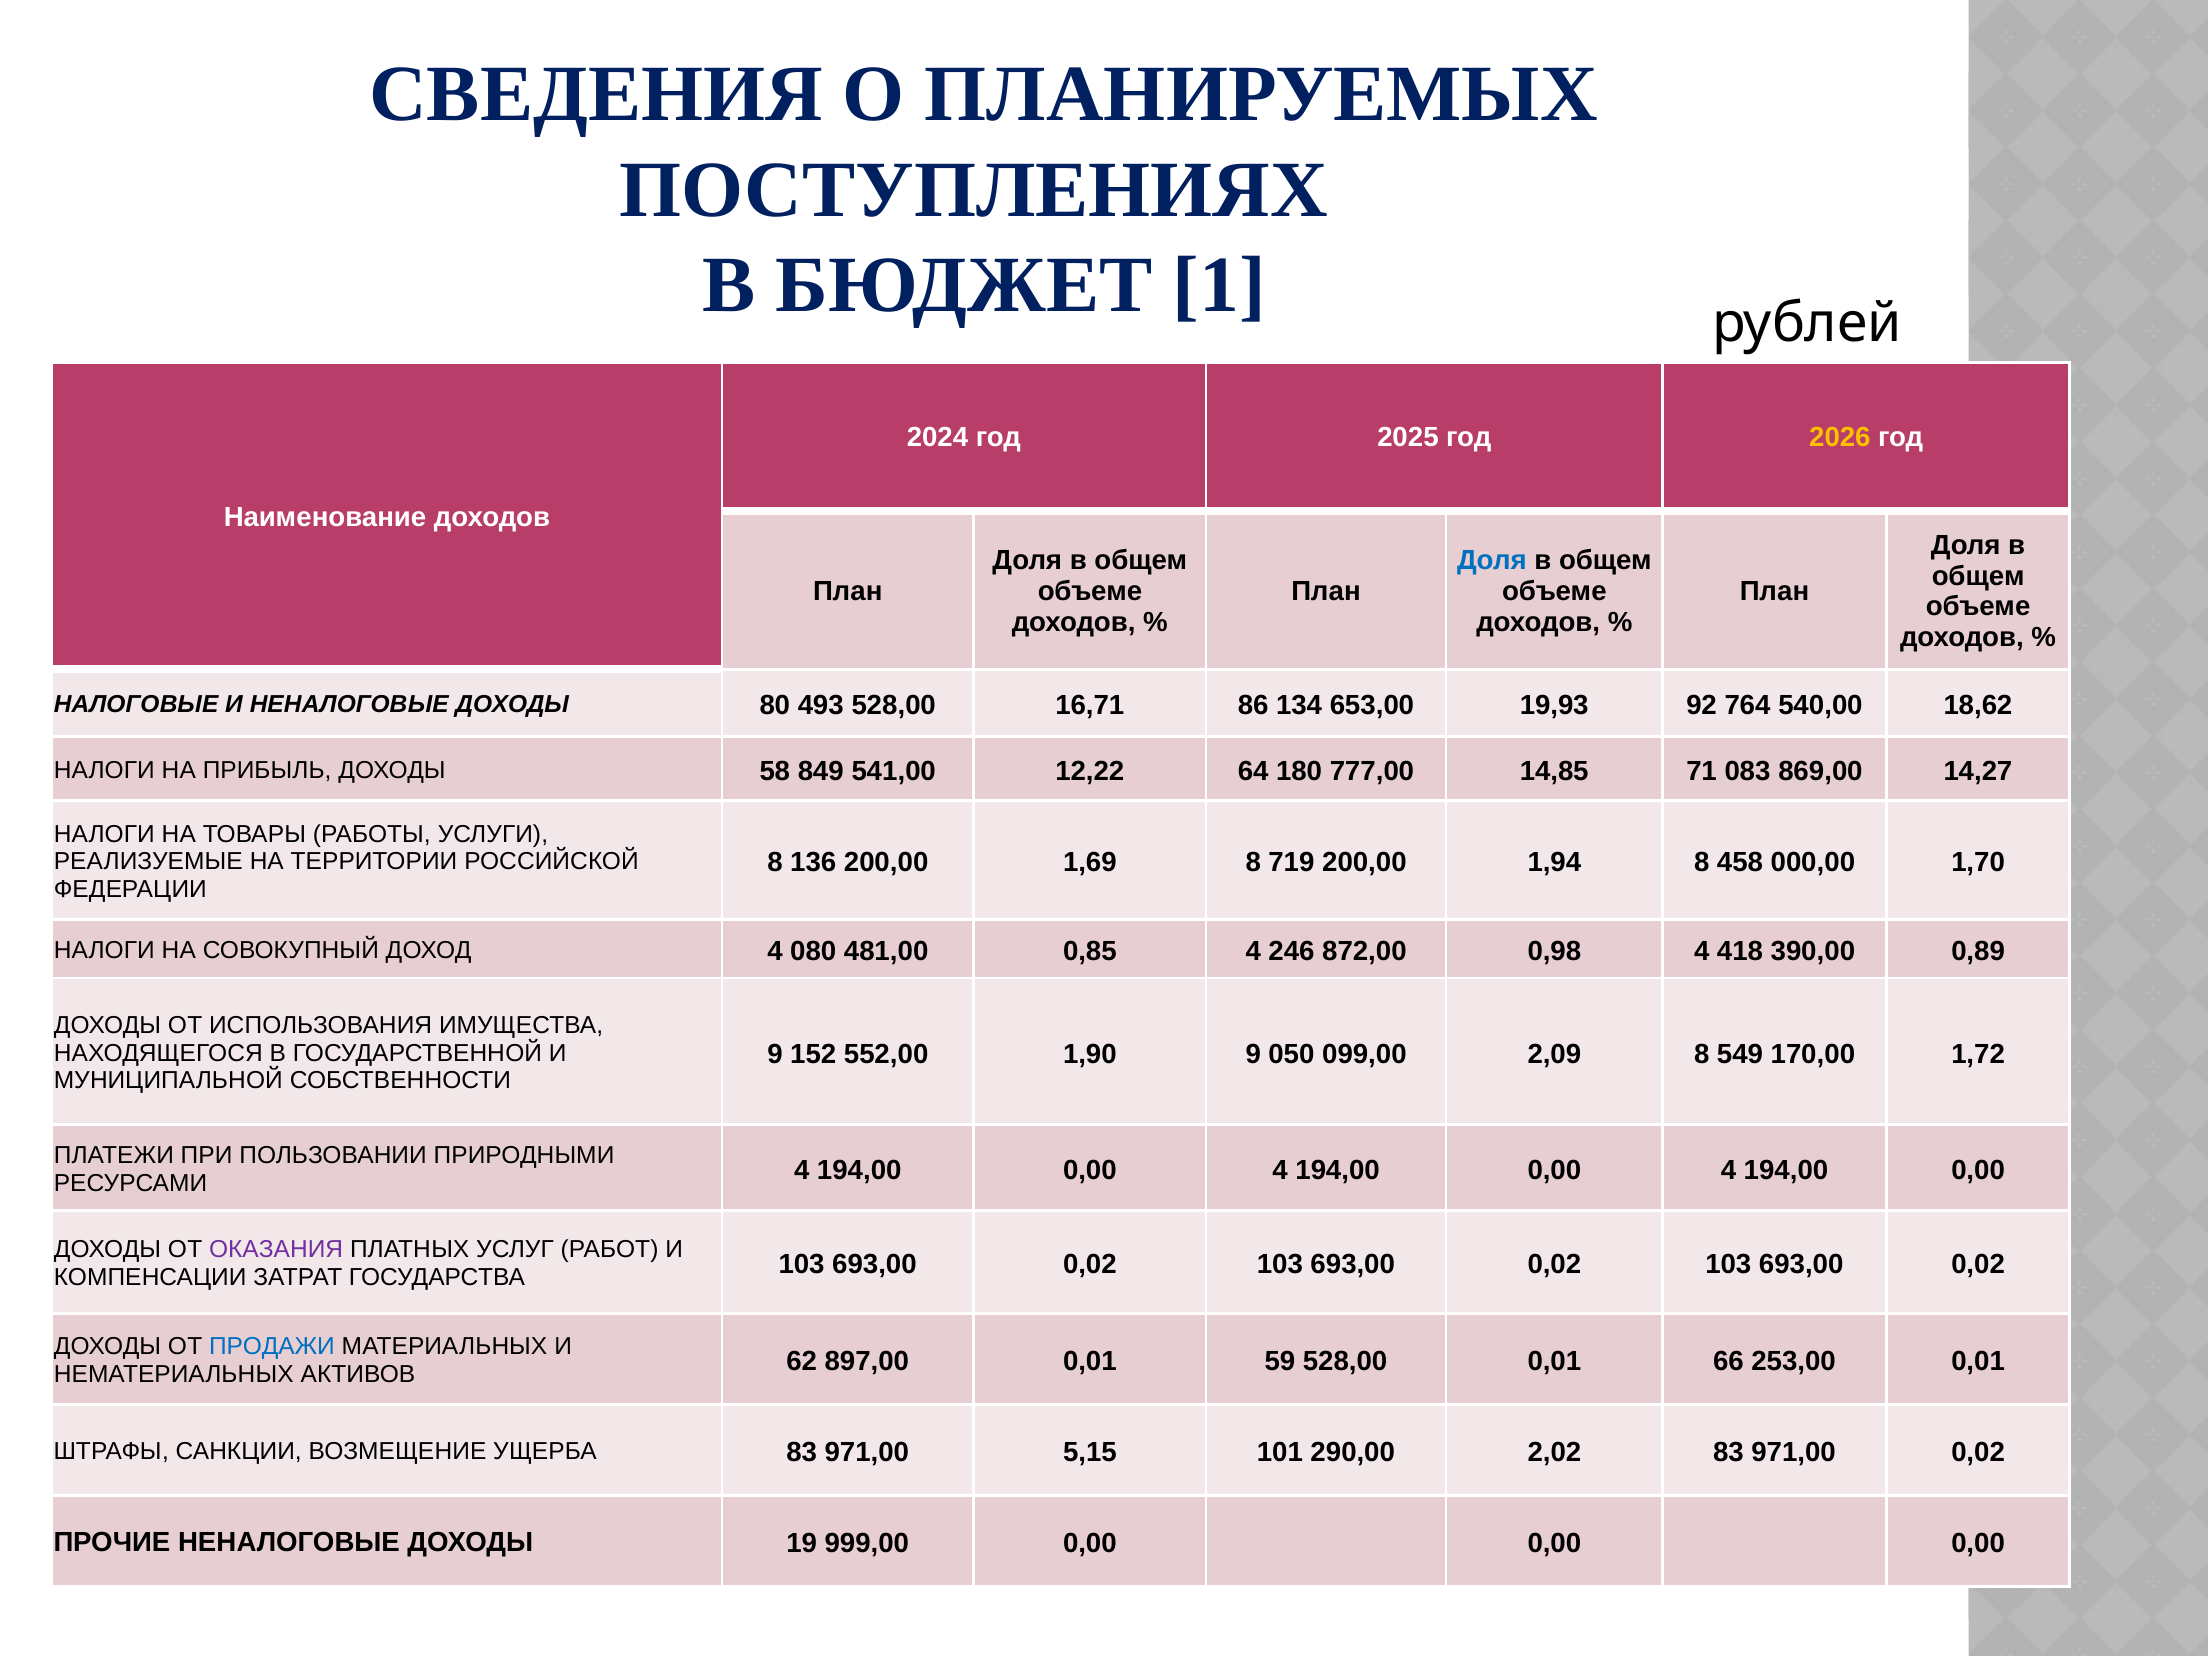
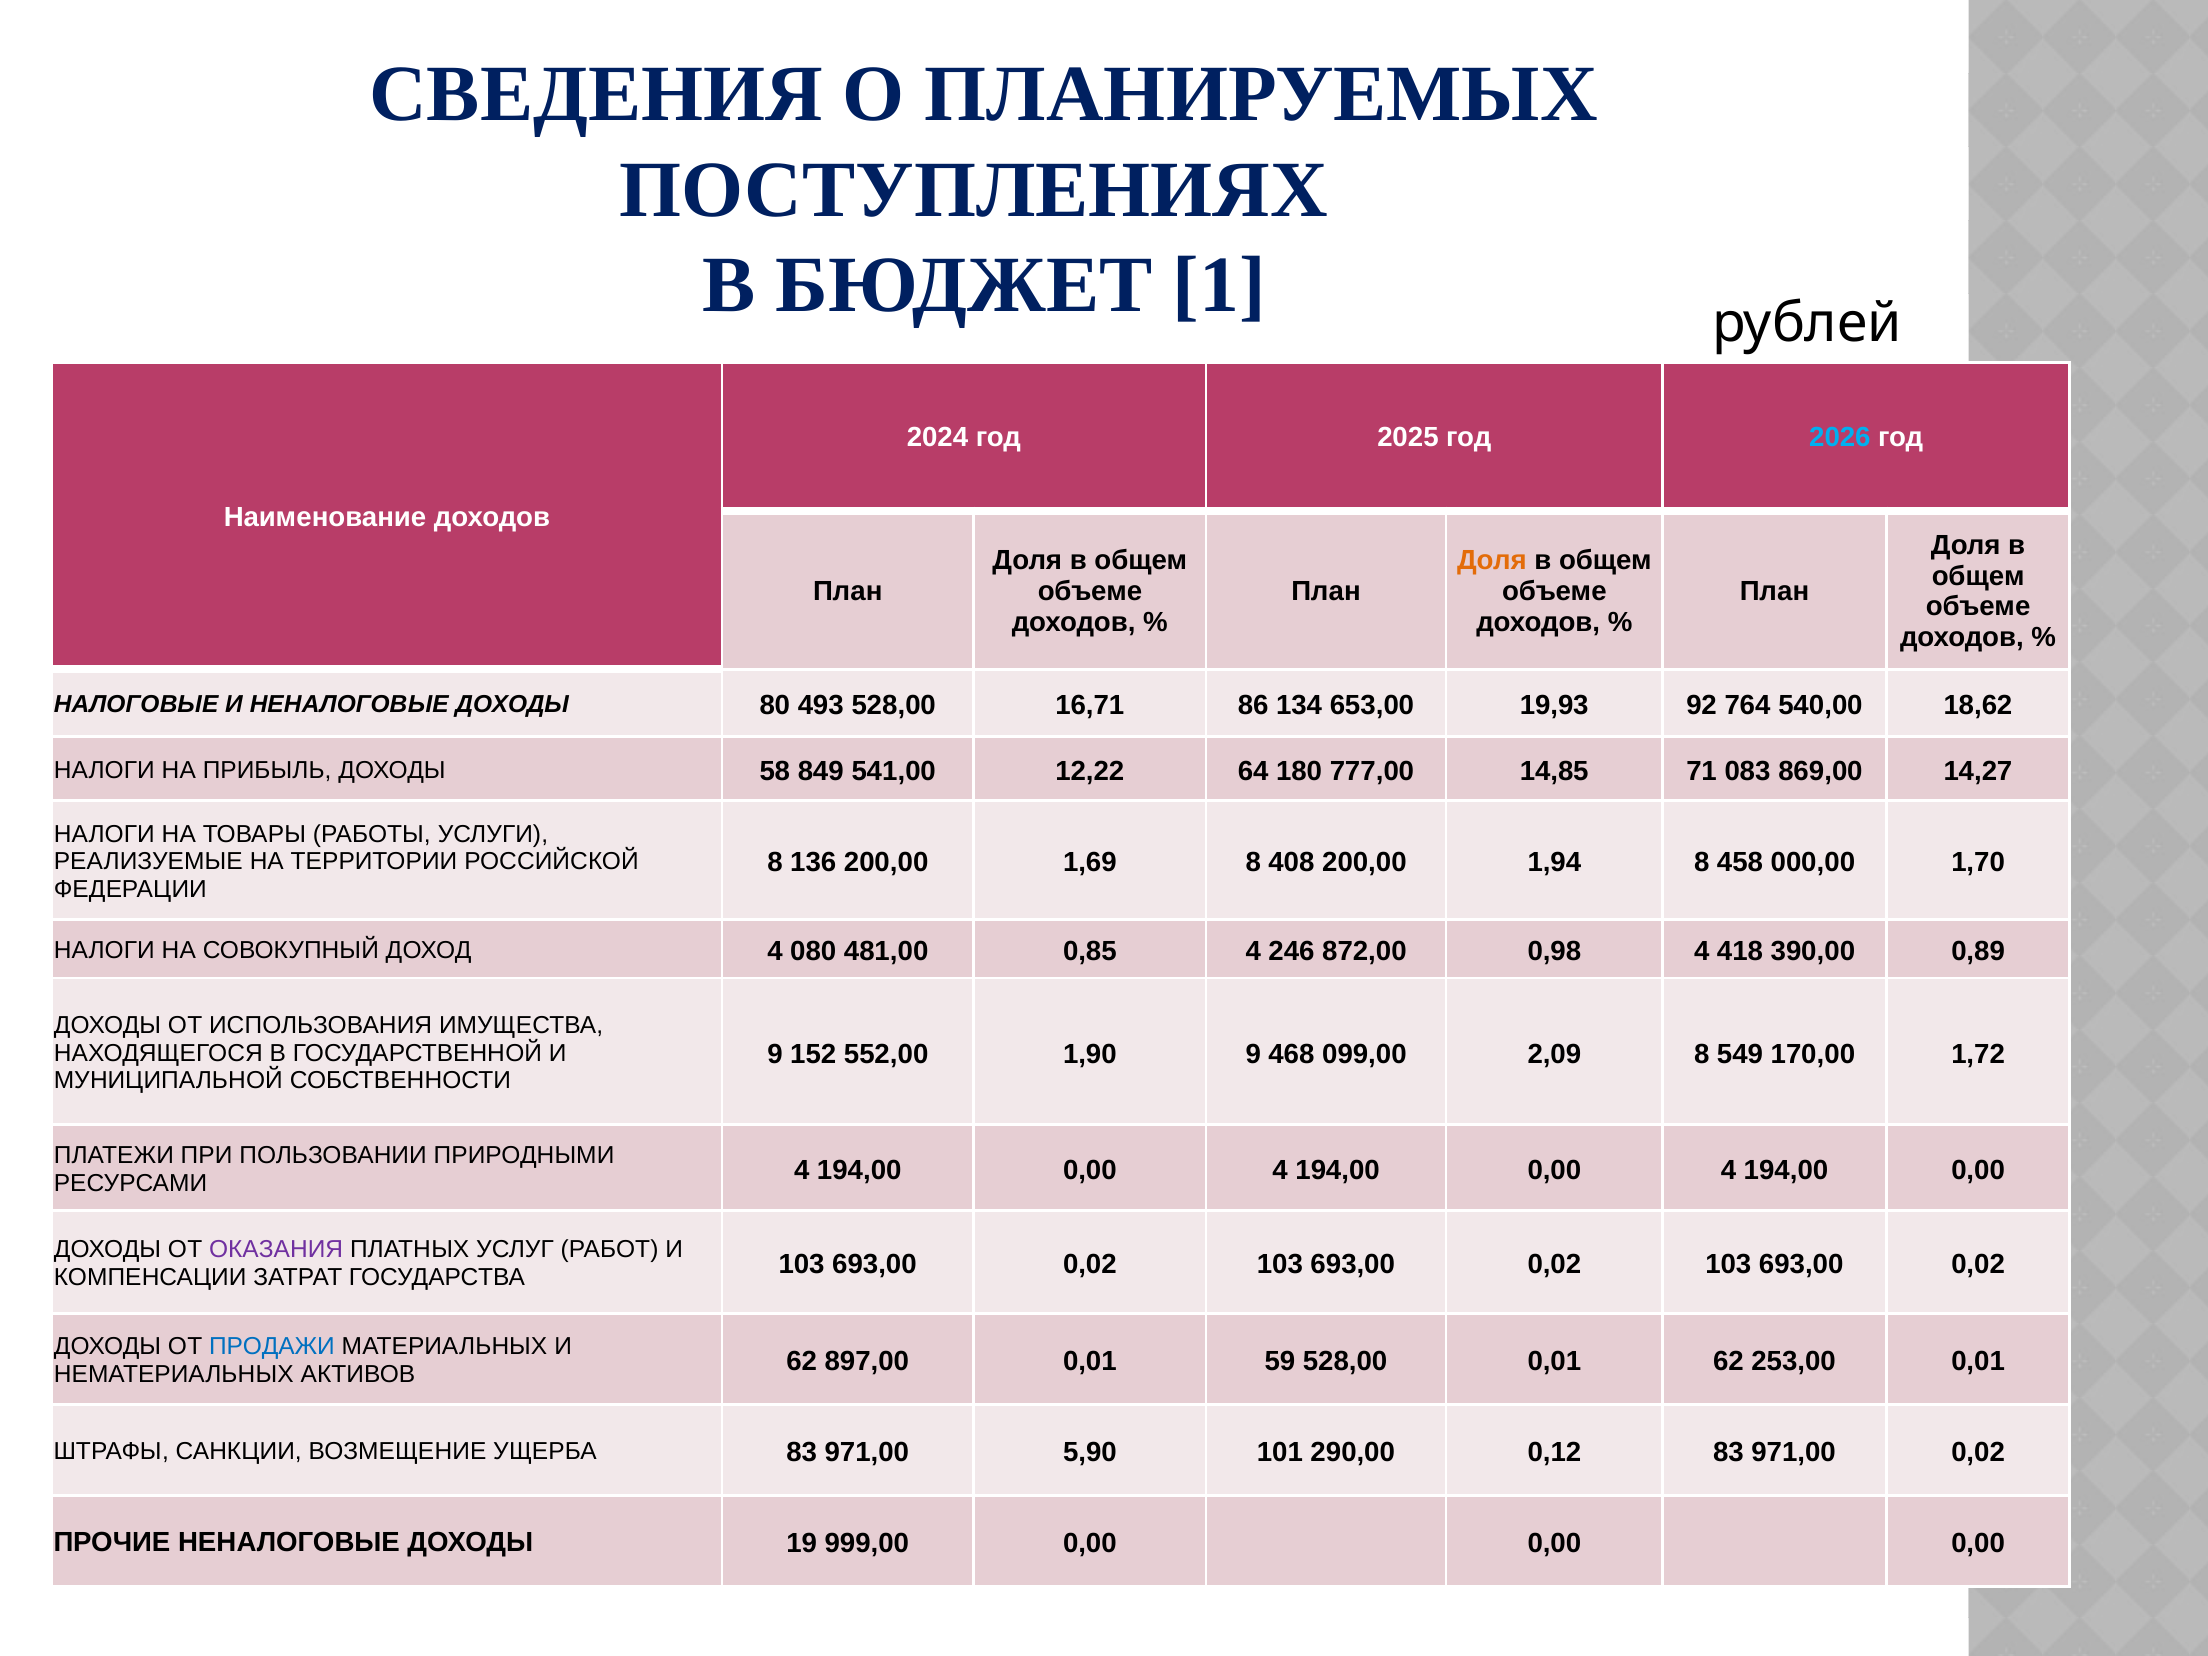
2026 colour: yellow -> light blue (1840, 438)
Доля colour: blue -> orange (1492, 560)
719: 719 -> 408 (1291, 863)
050: 050 -> 468 (1291, 1054)
0,01 66: 66 -> 62 (1729, 1362)
5,15: 5,15 -> 5,90 (1090, 1453)
2,02: 2,02 -> 0,12 (1554, 1453)
